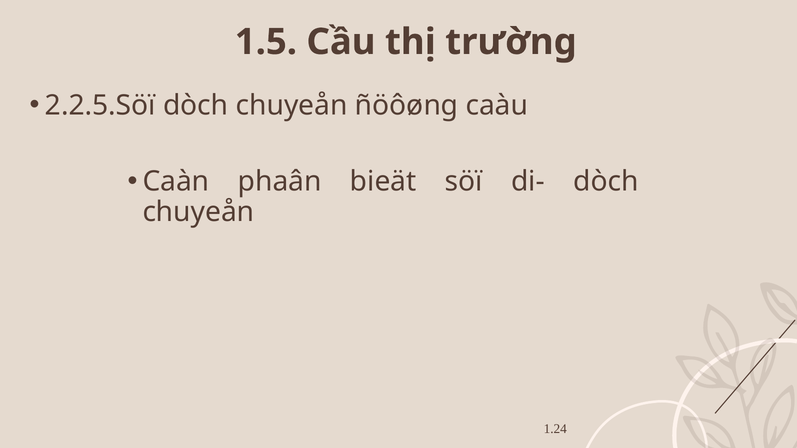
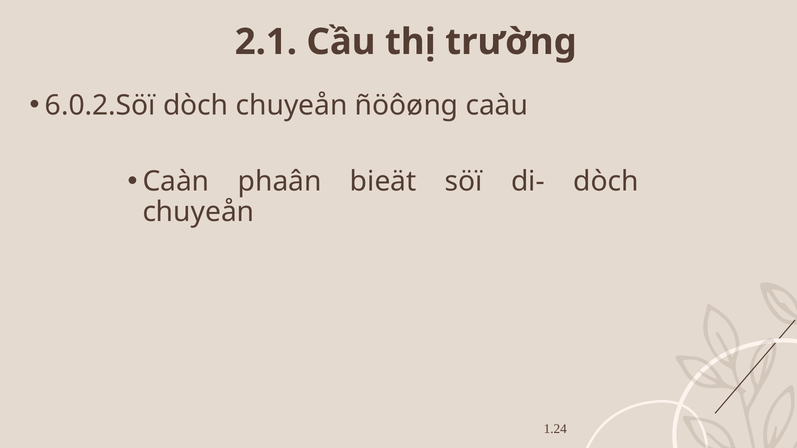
1.5: 1.5 -> 2.1 (266, 42)
2.2.5.Söï: 2.2.5.Söï -> 6.0.2.Söï (100, 105)
